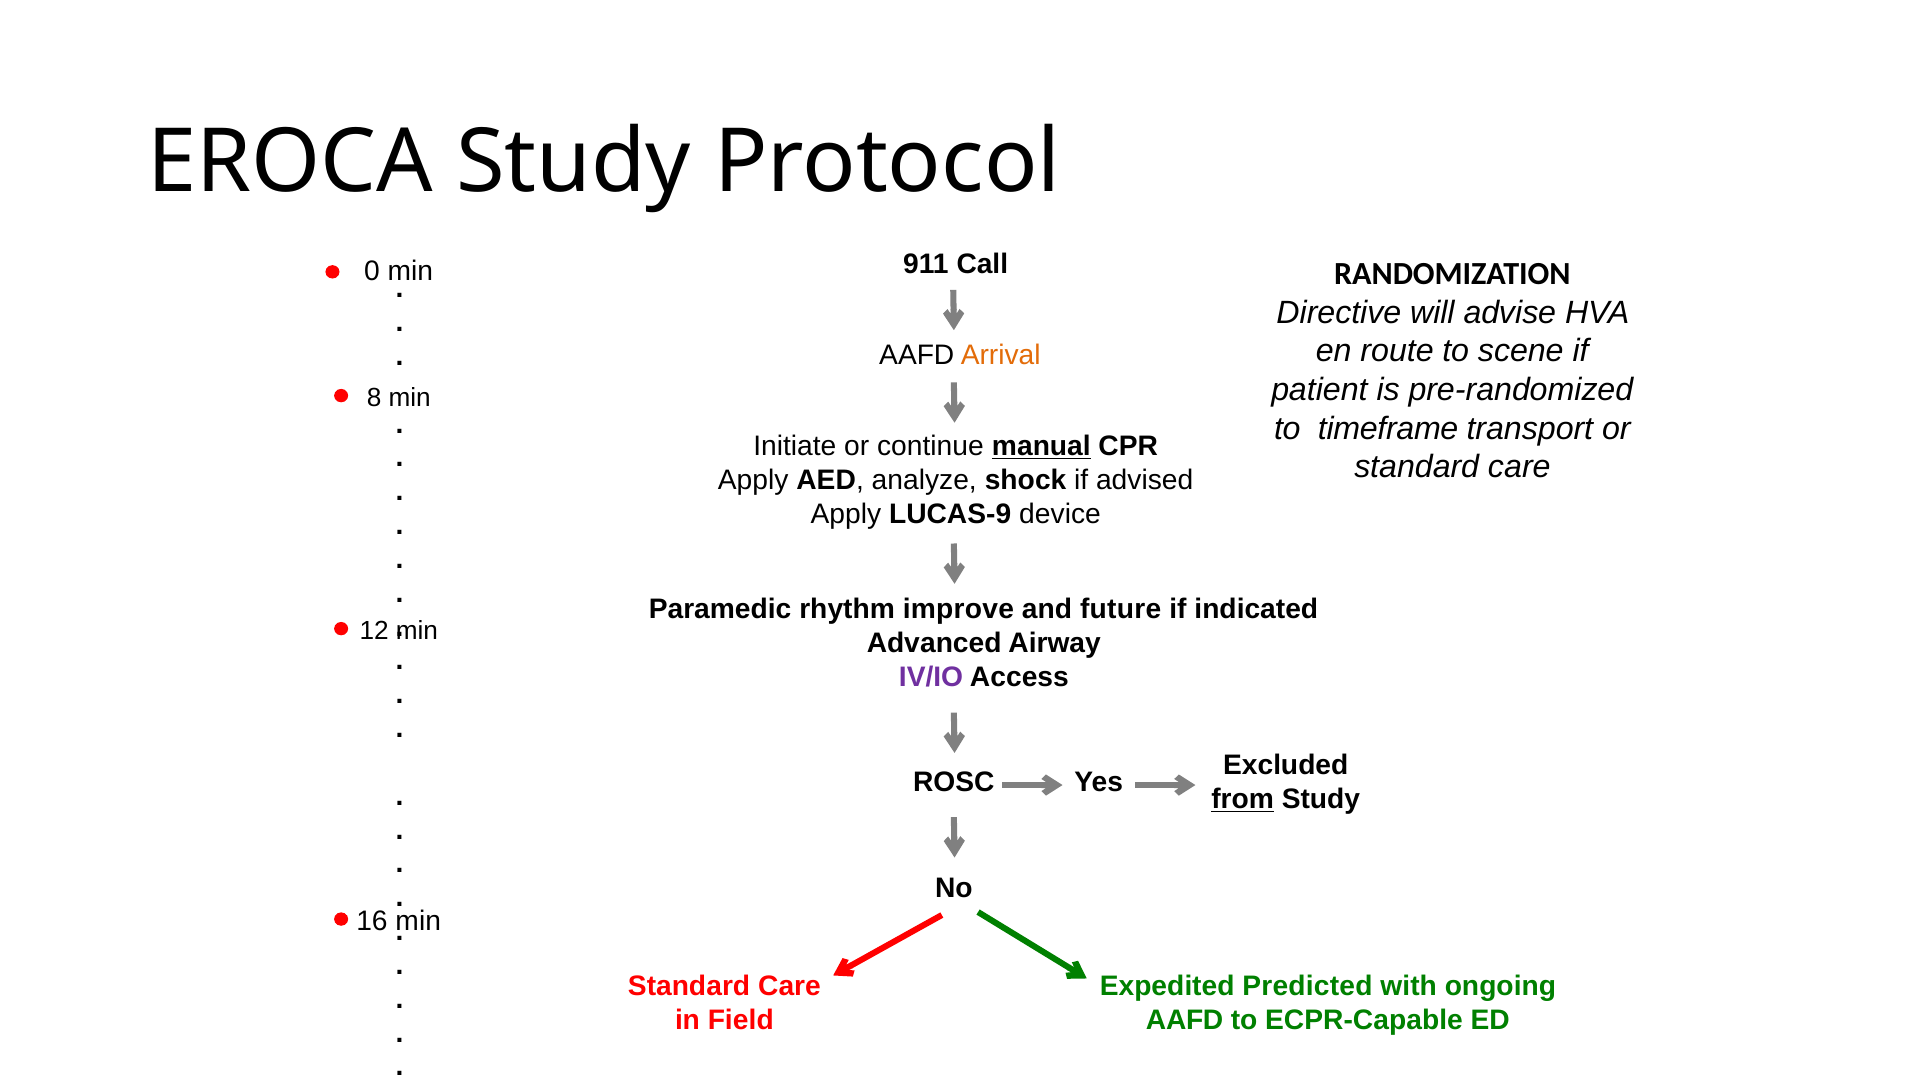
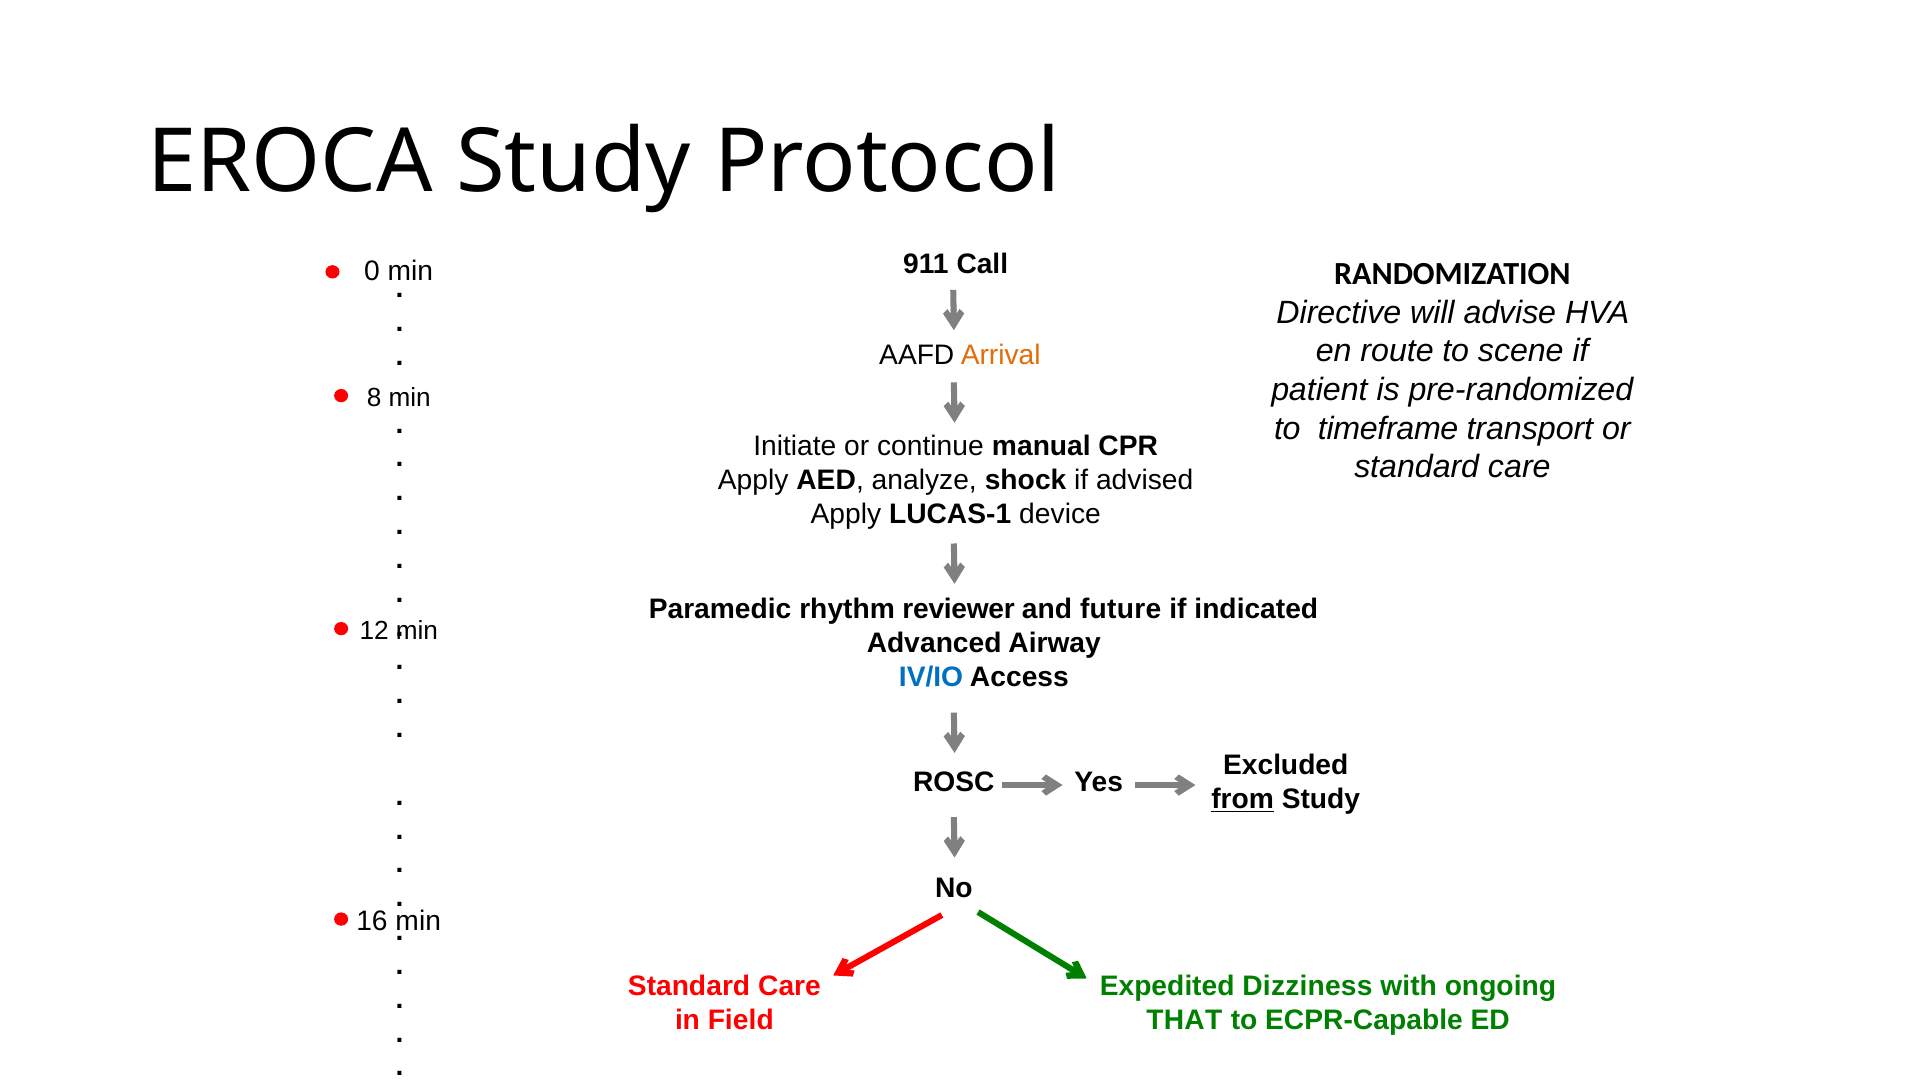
manual underline: present -> none (1041, 446)
LUCAS-9: LUCAS-9 -> LUCAS-1 (950, 514)
improve: improve -> reviewer (959, 609)
IV/IO colour: purple -> blue (931, 677)
Predicted: Predicted -> Dizziness (1307, 986)
AAFD: AAFD -> THAT (1184, 1020)
